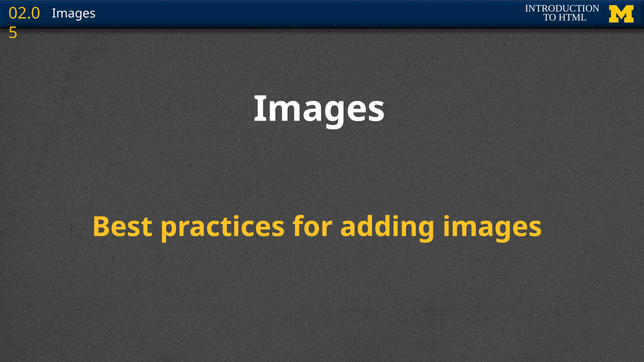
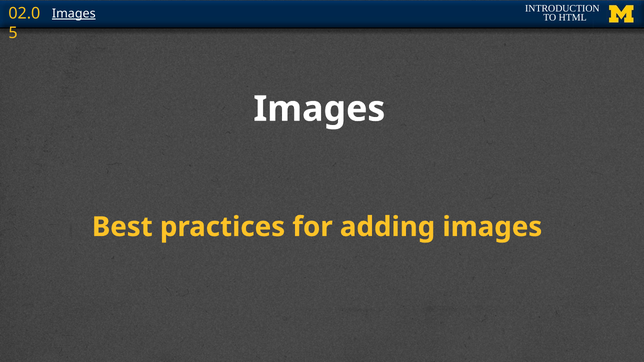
Images underline: none -> present (74, 14)
